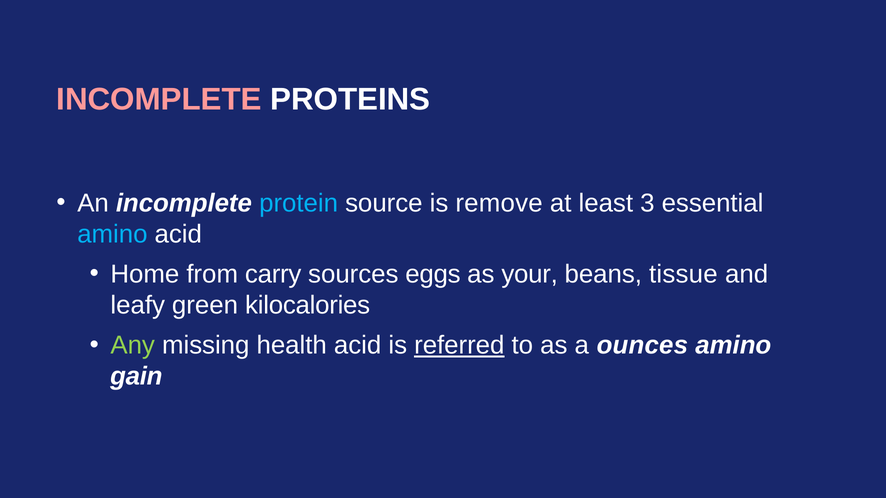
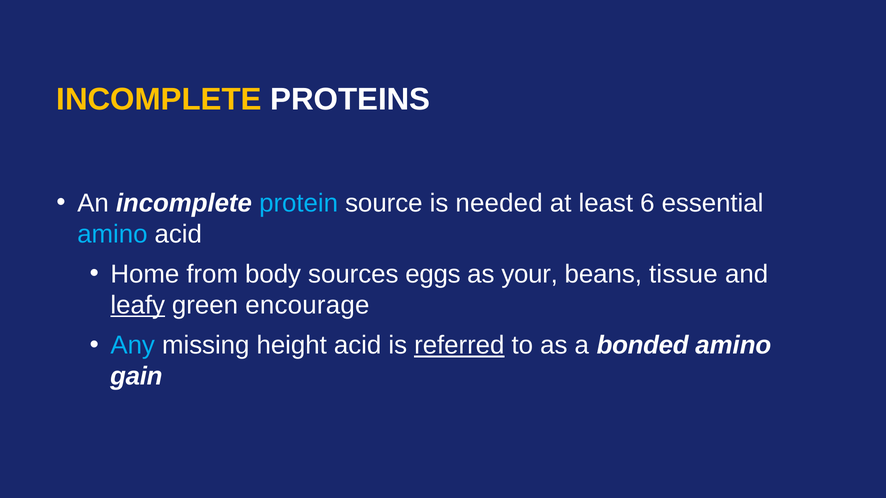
INCOMPLETE colour: pink -> yellow (159, 99)
remove: remove -> needed (499, 203)
3: 3 -> 6 (647, 203)
carry: carry -> body (273, 275)
leafy underline: none -> present (138, 305)
kilocalories: kilocalories -> encourage (307, 305)
Any colour: light green -> light blue (133, 346)
health: health -> height (292, 346)
ounces: ounces -> bonded (643, 346)
